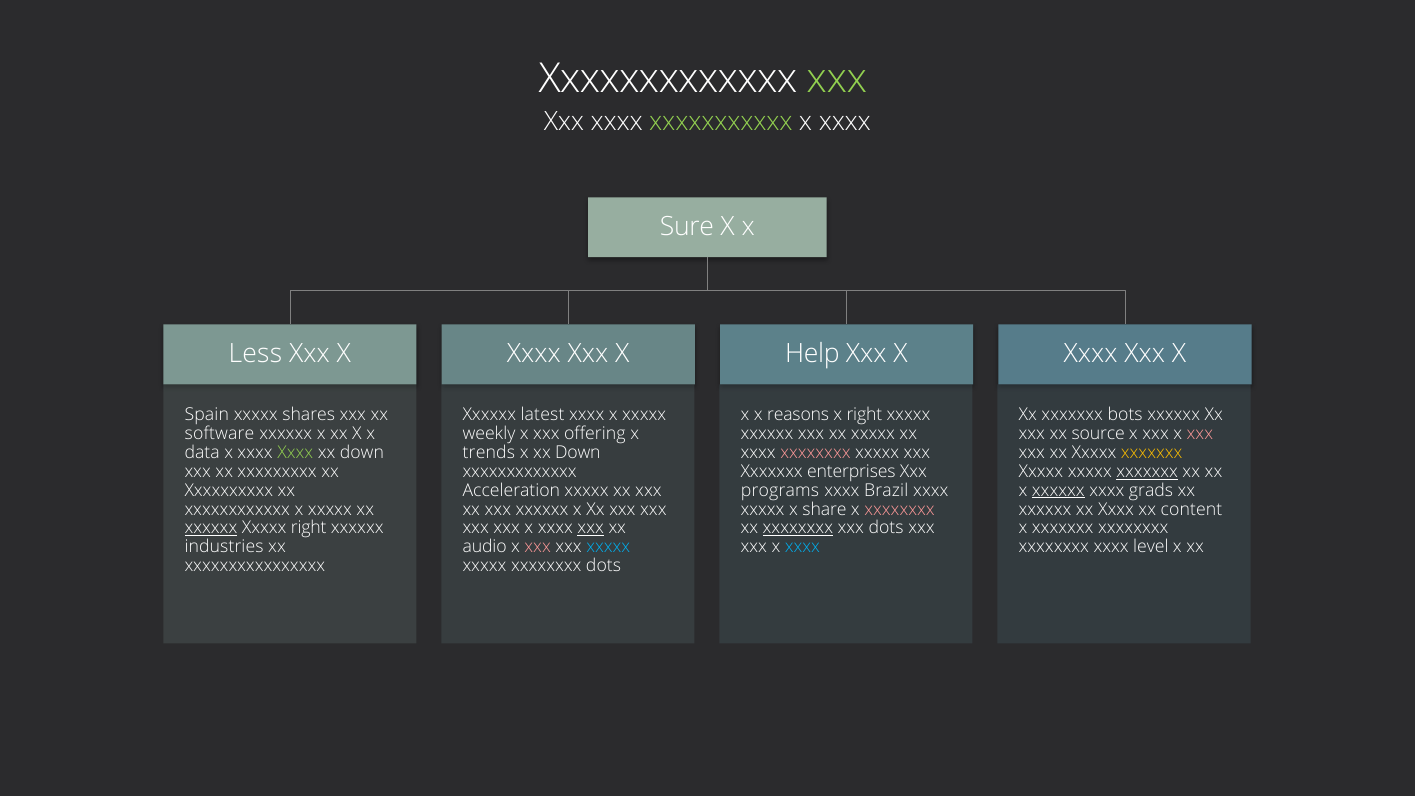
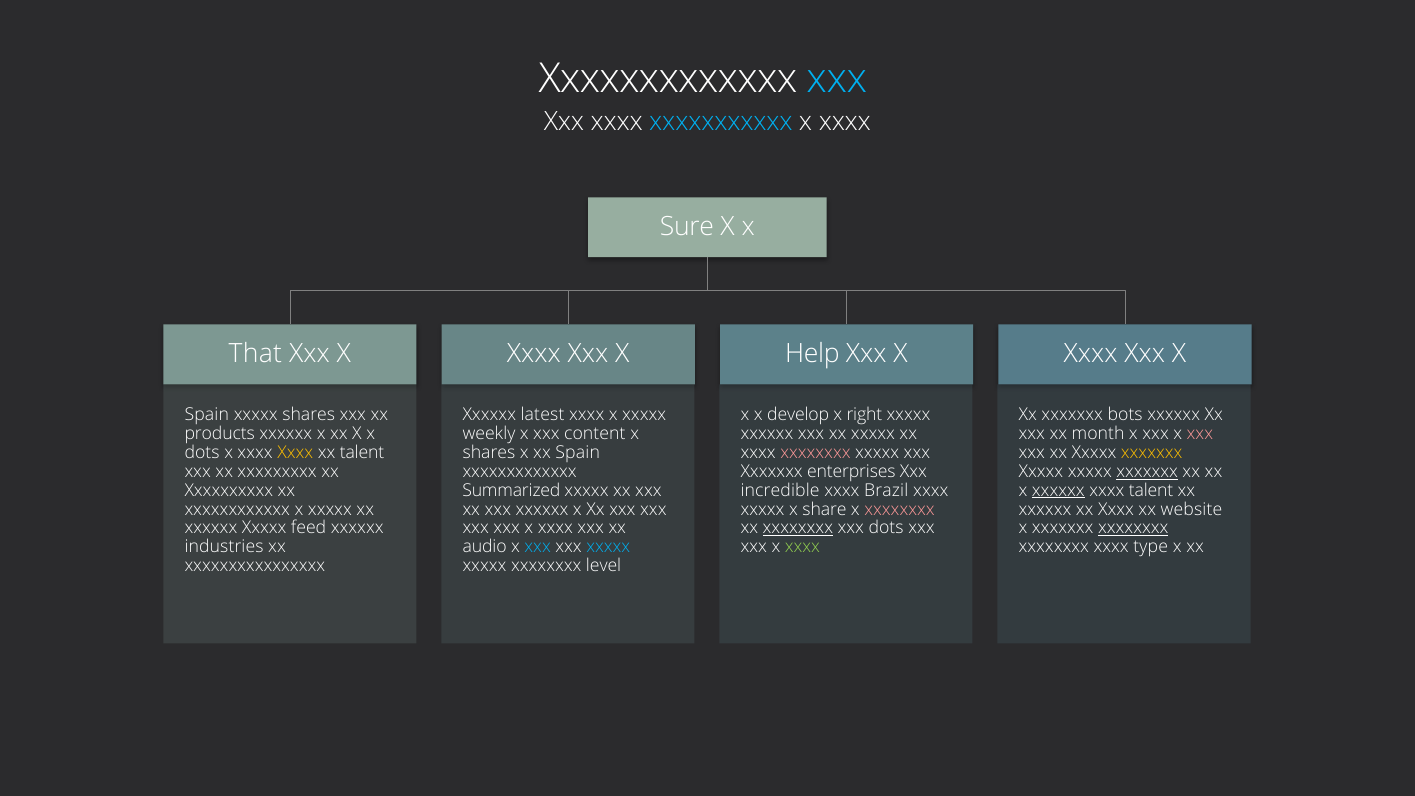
xxx colour: light green -> light blue (837, 79)
xxxxxxxxxxx colour: light green -> light blue (721, 121)
Less: Less -> That (255, 354)
reasons: reasons -> develop (798, 415)
software: software -> products (220, 434)
offering: offering -> content (595, 434)
source: source -> month (1098, 434)
data: data -> dots (202, 453)
Xxxx colour: light green -> yellow (295, 453)
down: down -> talent (362, 453)
trends: trends -> shares (489, 453)
x xx Down: Down -> Spain (578, 453)
Acceleration: Acceleration -> Summarized (511, 490)
programs: programs -> incredible (780, 490)
xxxx grads: grads -> talent (1151, 490)
content: content -> website (1191, 509)
xxxxxx underline: present -> none (211, 528)
Xxxxx right: right -> feed (309, 528)
xxx underline: present -> none (591, 528)
xxxxxxxx underline: none -> present (1133, 528)
xxx colour: pink -> light blue (538, 547)
xxxx colour: light blue -> light green (802, 547)
level: level -> type (1151, 547)
xxxxxxxx dots: dots -> level (604, 566)
